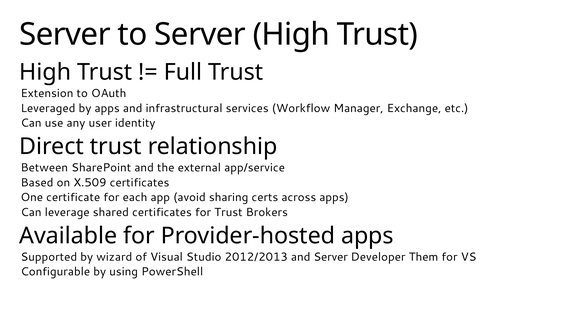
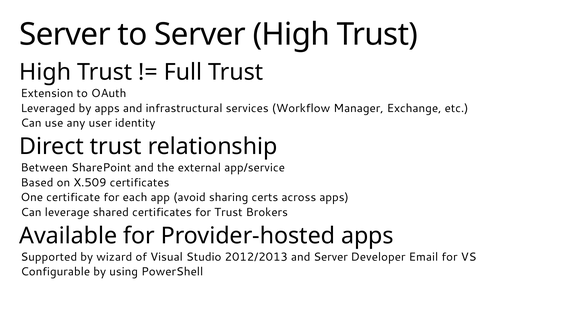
Them: Them -> Email (423, 257)
